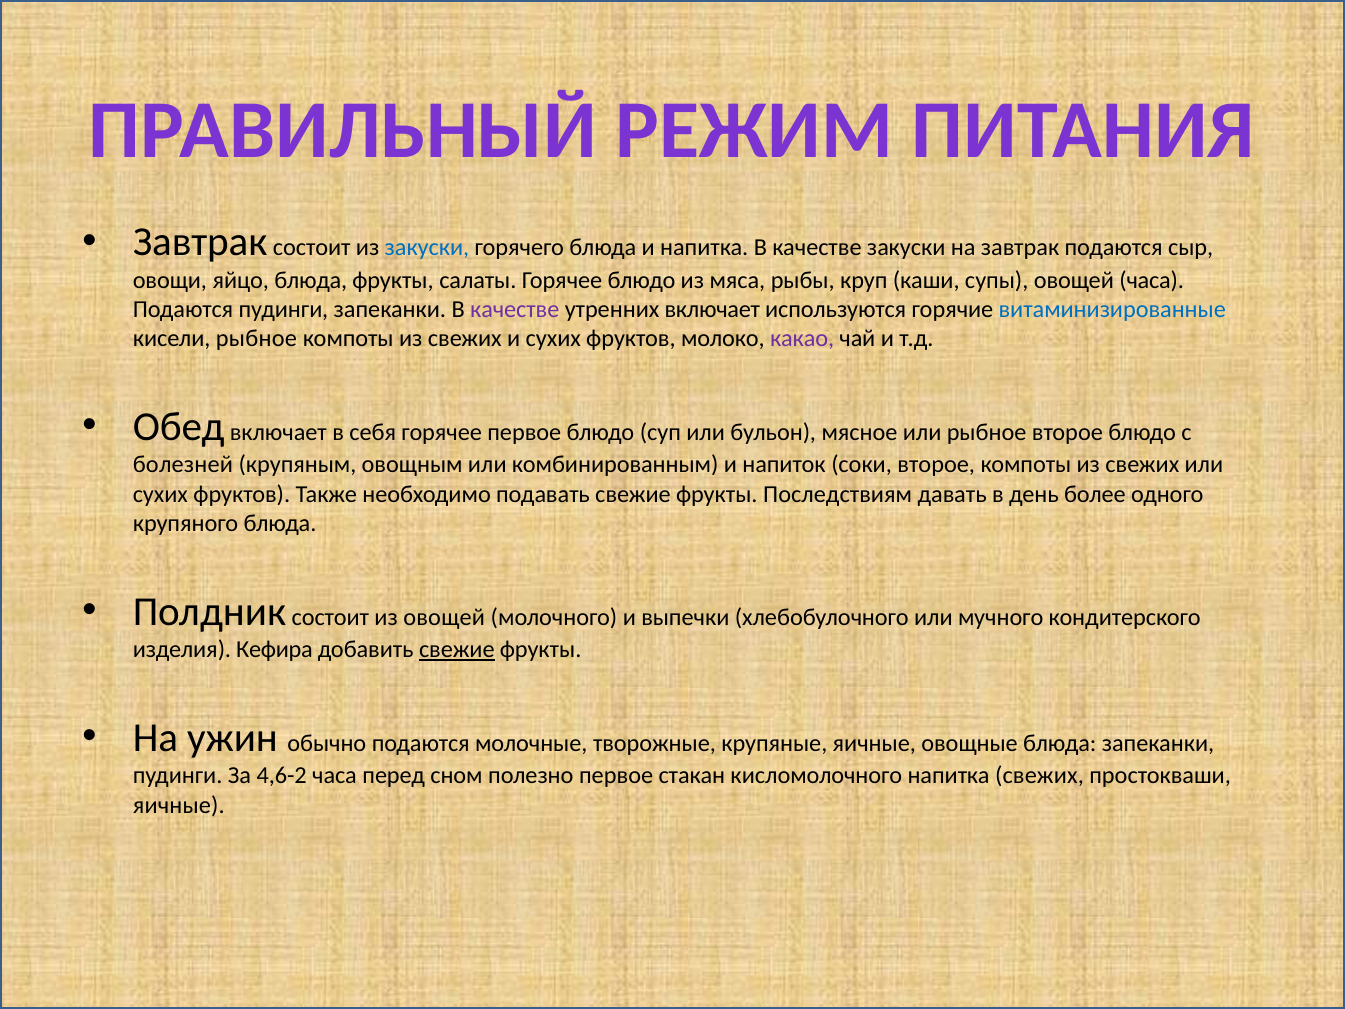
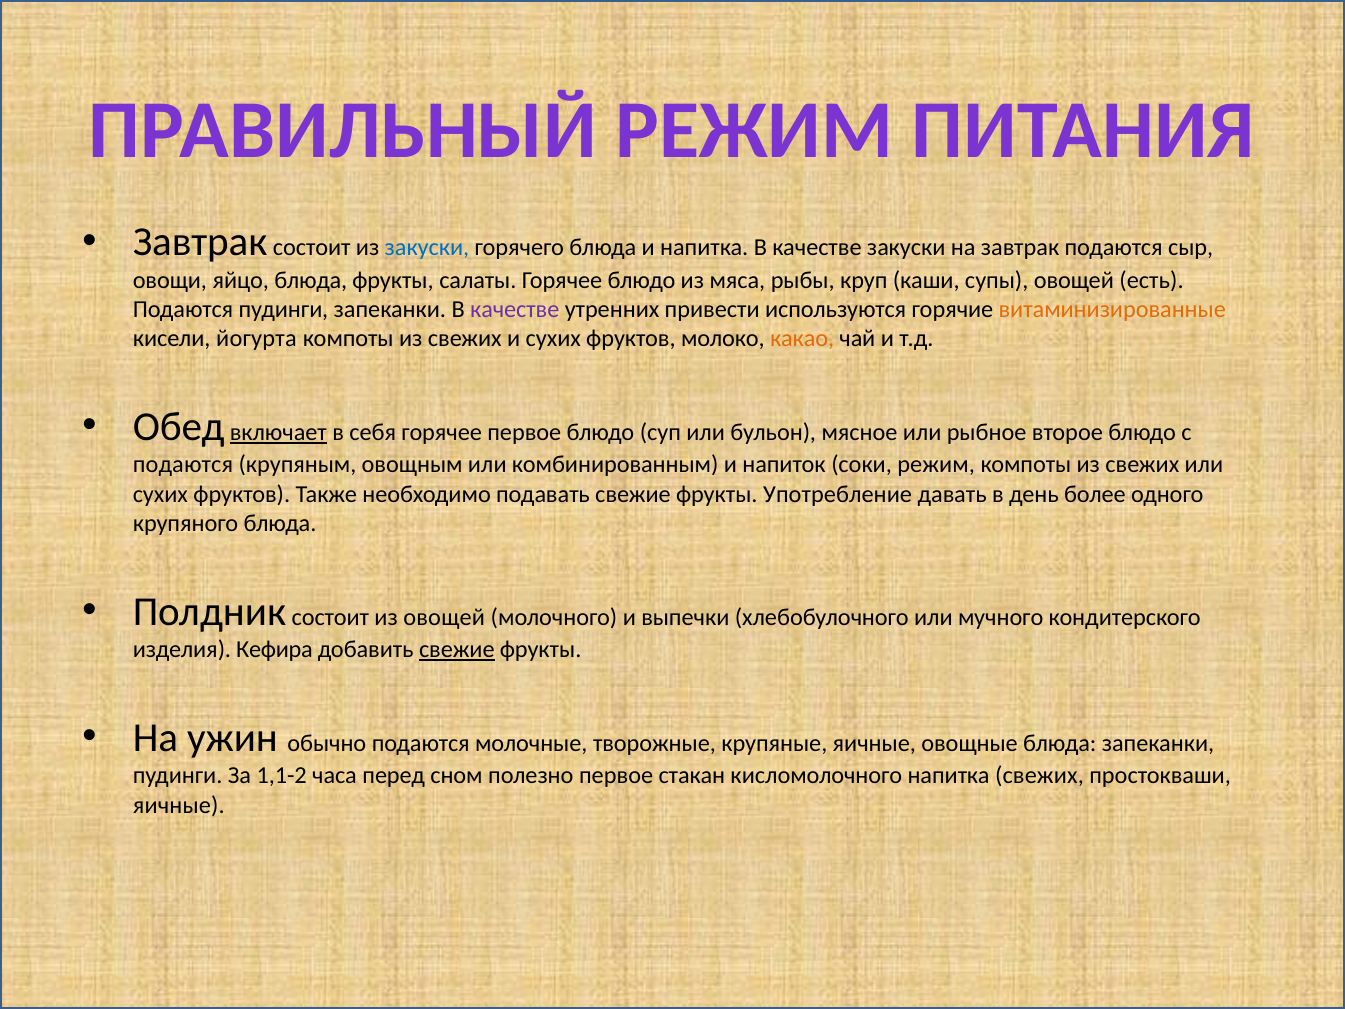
овощей часа: часа -> есть (1152, 280)
утренних включает: включает -> привести (712, 309)
витаминизированные colour: blue -> orange (1112, 309)
кисели рыбное: рыбное -> йогурта (256, 339)
какао colour: purple -> orange (802, 339)
включает underline: none -> present (278, 432)
болезней: болезней -> подаются (183, 465)
соки второе: второе -> режим (936, 465)
Последствиям: Последствиям -> Употребление (838, 494)
4,6-2: 4,6-2 -> 1,1-2 (282, 776)
